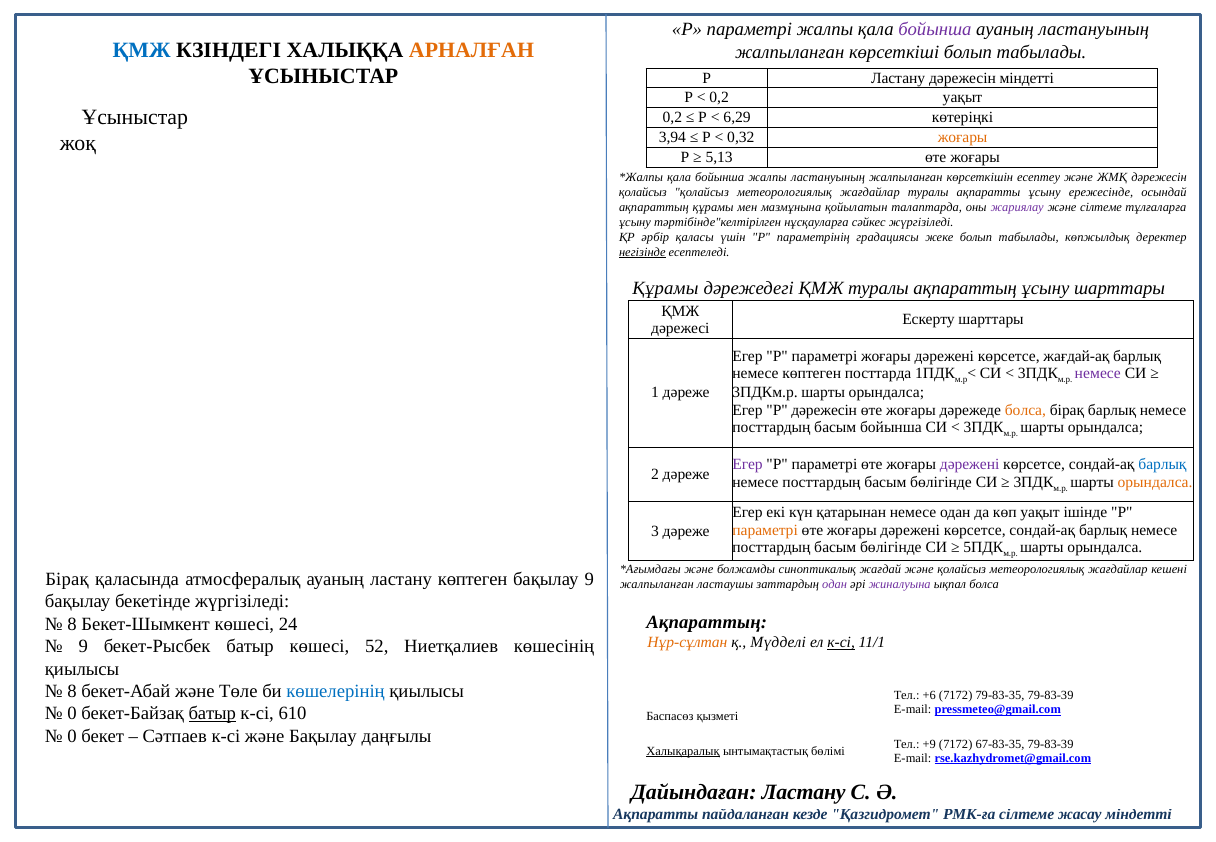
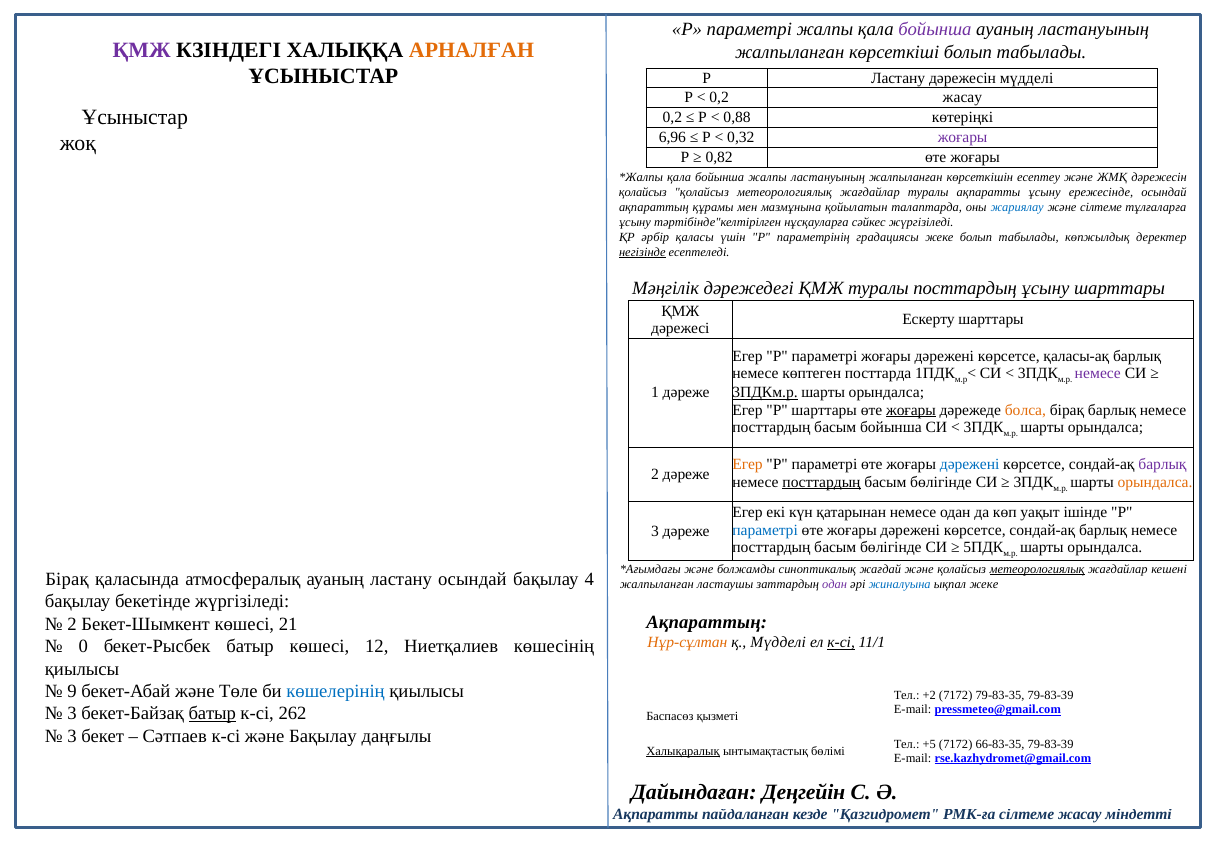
ҚМЖ colour: blue -> purple (142, 50)
дәрежесін міндетті: міндетті -> мүдделі (1027, 78)
0,2 уақыт: уақыт -> жасау (962, 98)
6,29: 6,29 -> 0,88 (737, 117)
3,94: 3,94 -> 6,96 (672, 137)
жоғары colour: orange -> purple (963, 138)
5,13: 5,13 -> 0,82 (719, 158)
жариялау colour: purple -> blue (1017, 207)
Құрамы: Құрамы -> Мәңгілік (666, 288)
туралы ақпараттың: ақпараттың -> посттардың (965, 288)
жағдай-ақ: жағдай-ақ -> қаласы-ақ (1076, 356)
3ПДКм.р underline: none -> present (765, 393)
P дәрежесін: дәрежесін -> шарттары (824, 410)
жоғары underline: none -> present (911, 410)
Егер colour: purple -> orange (748, 465)
дәрежені colour: purple -> blue (970, 465)
барлық colour: blue -> purple (1163, 465)
посттардың underline: none -> present (822, 482)
параметрі colour: orange -> blue (765, 530)
метеорологиялық underline: none -> present (1037, 569)
ластану көптеген: көптеген -> осындай (472, 579)
бақылау 9: 9 -> 4 (589, 579)
жиналуына colour: purple -> blue (900, 584)
ықпал болса: болса -> жеке (984, 584)
8: 8 -> 2 (72, 624)
24: 24 -> 21 (288, 624)
9: 9 -> 0 (83, 646)
52: 52 -> 12 (377, 646)
8: 8 -> 9 (72, 691)
+6: +6 -> +2 (929, 696)
0: 0 -> 3 (72, 714)
610: 610 -> 262 (293, 714)
0: 0 -> 3 (72, 736)
+9: +9 -> +5 (929, 744)
67-83-35: 67-83-35 -> 66-83-35 (1000, 744)
Дайындаған Ластану: Ластану -> Деңгейін (804, 792)
